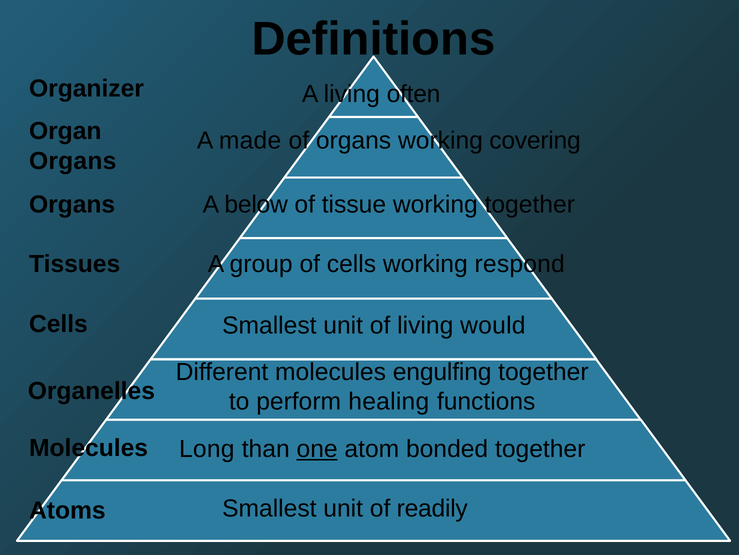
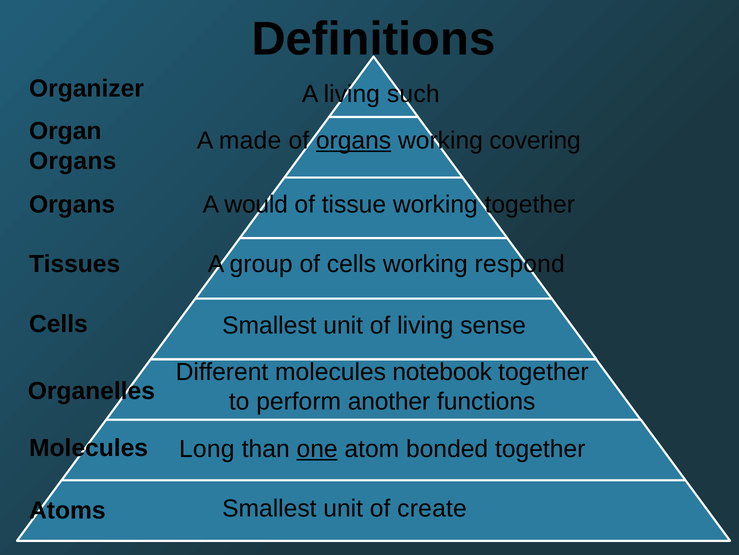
often: often -> such (413, 94)
organs underline: none -> present (354, 140)
below: below -> would (256, 205)
would: would -> sense (493, 325)
engulfing: engulfing -> notebook (442, 372)
healing: healing -> another (389, 401)
readily: readily -> create (432, 508)
